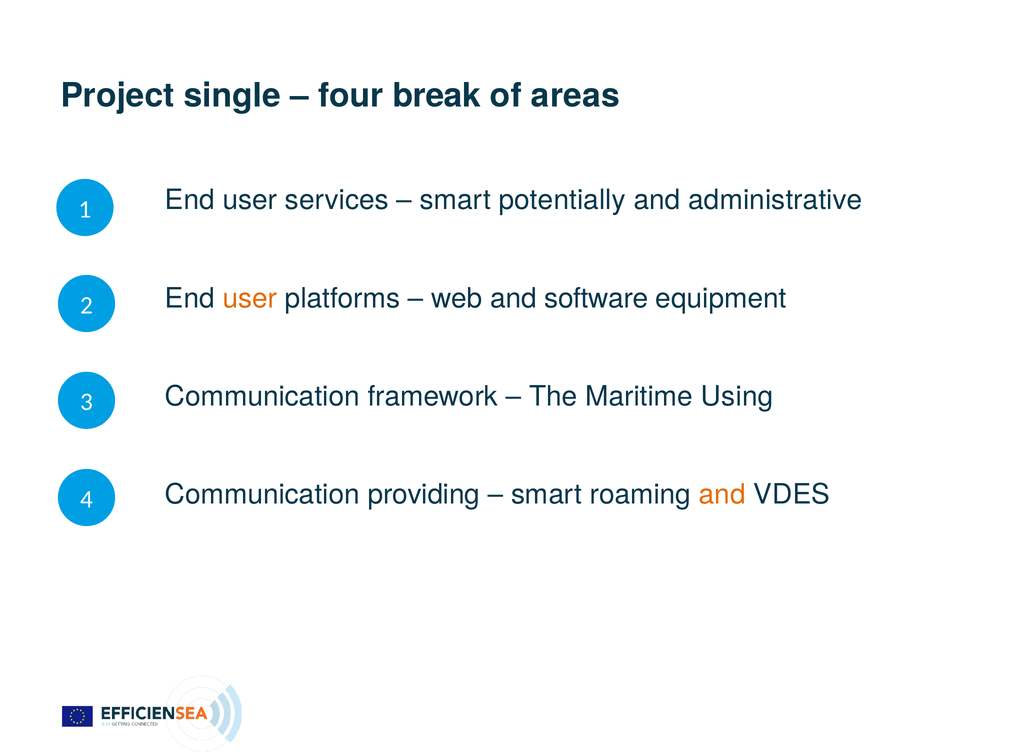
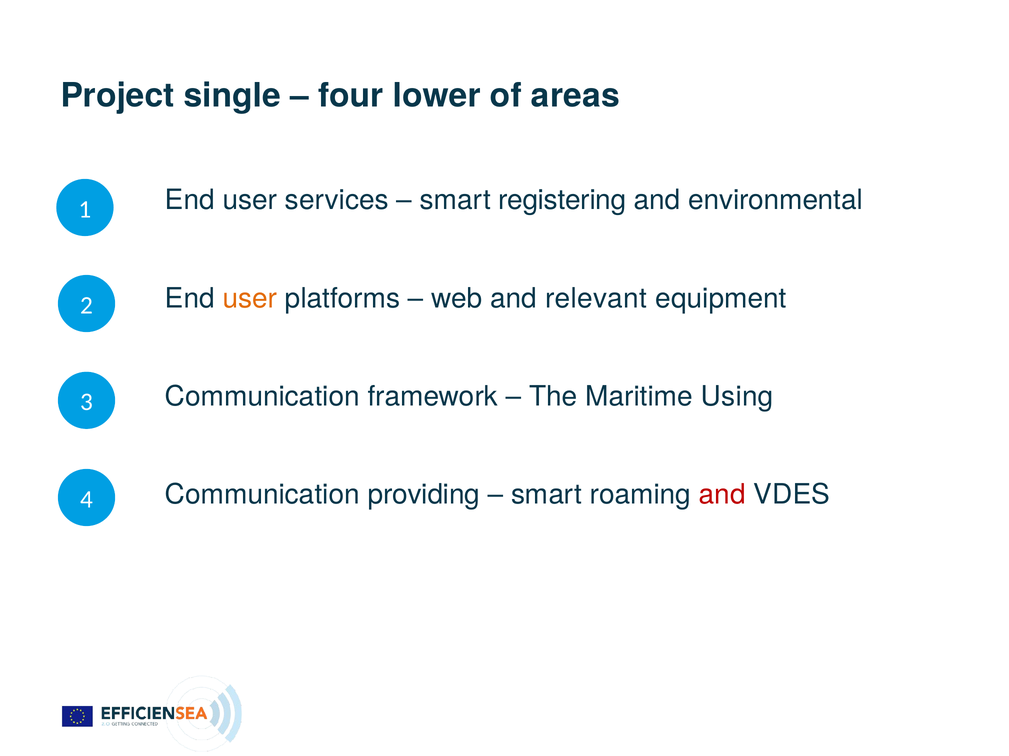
break: break -> lower (437, 96)
potentially: potentially -> registering (562, 200)
administrative: administrative -> environmental (776, 200)
software: software -> relevant (596, 299)
and colour: orange -> red (722, 495)
